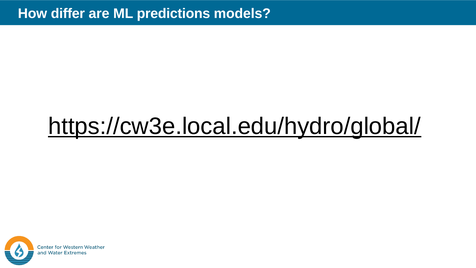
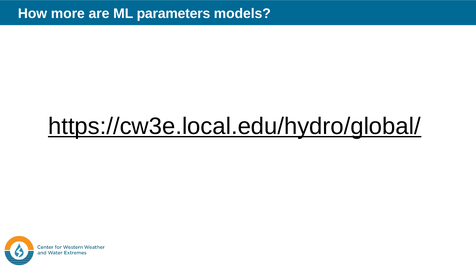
differ: differ -> more (68, 14)
predictions: predictions -> parameters (173, 14)
